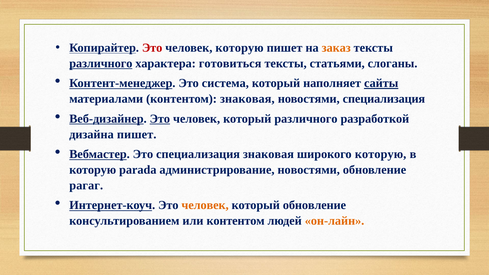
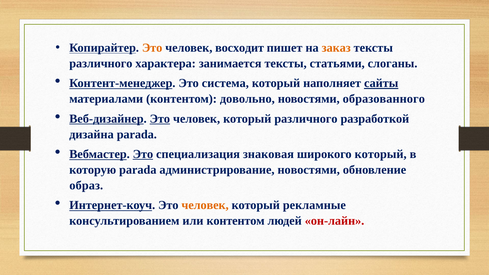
Это colour: red -> orange (152, 48)
человек которую: которую -> восходит (240, 48)
различного underline: present -> none (101, 63)
готовиться: готовиться -> занимается (230, 63)
контентом знаковая: знаковая -> довольно (247, 99)
новостями специализация: специализация -> образованного (384, 99)
дизайна пишет: пишет -> parada (137, 134)
Это underline: none -> present (143, 154)
широкого которую: которую -> который (381, 154)
рагаг: рагаг -> образ (86, 186)
который обновление: обновление -> рекламные (314, 205)
он-лайн colour: orange -> red (335, 221)
